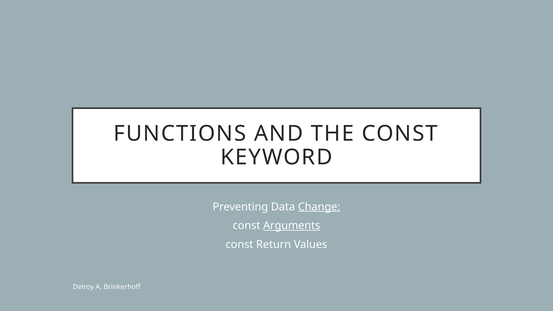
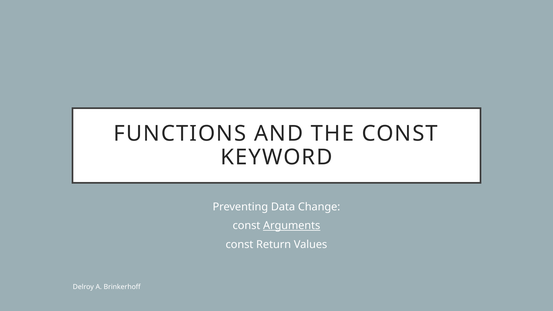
Change underline: present -> none (319, 207)
